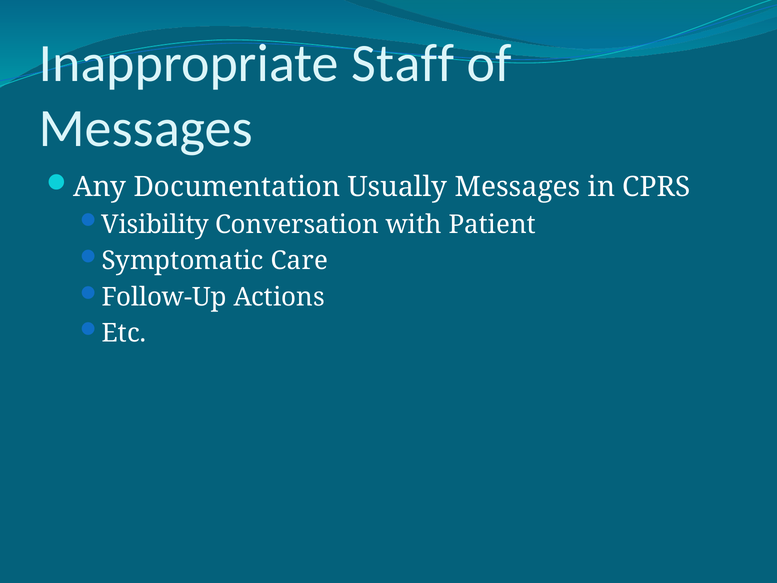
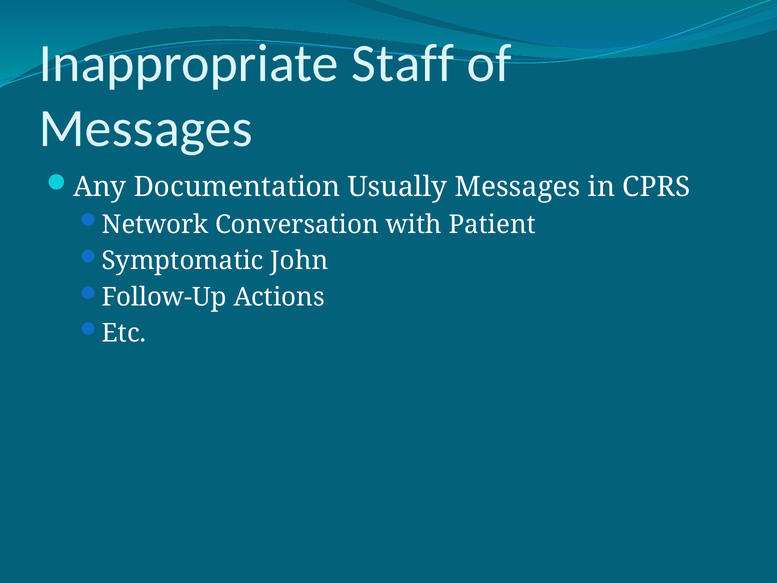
Visibility: Visibility -> Network (155, 224)
Care: Care -> John (299, 261)
